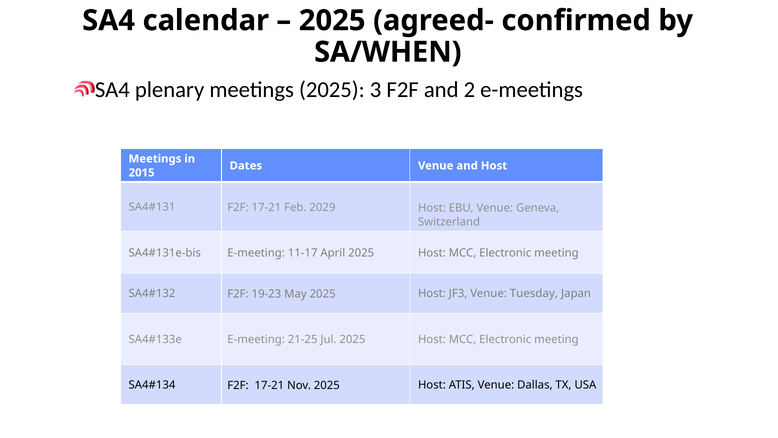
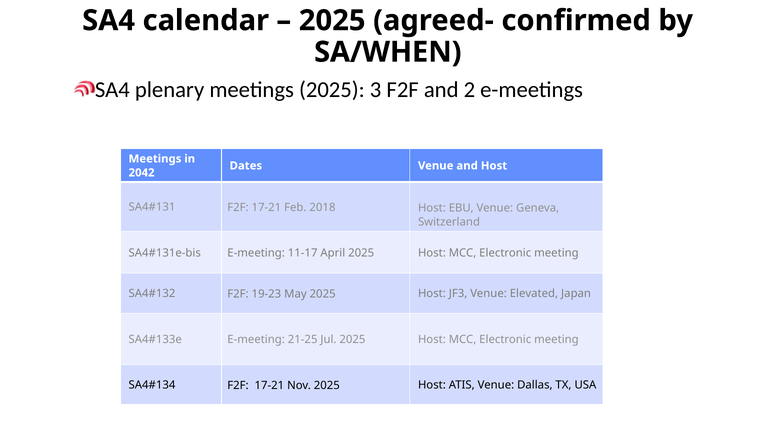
2015: 2015 -> 2042 (142, 173)
2029: 2029 -> 2018 (322, 207)
Tuesday: Tuesday -> Elevated (534, 293)
